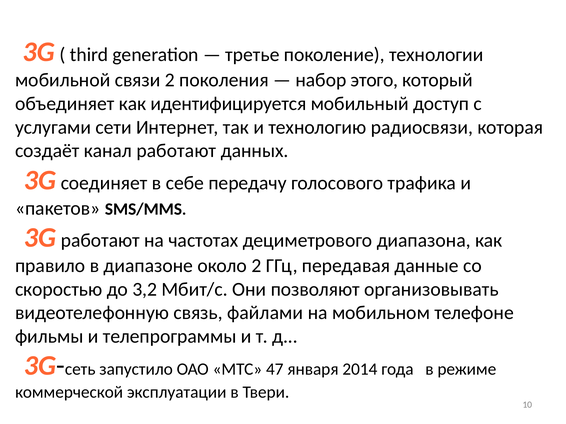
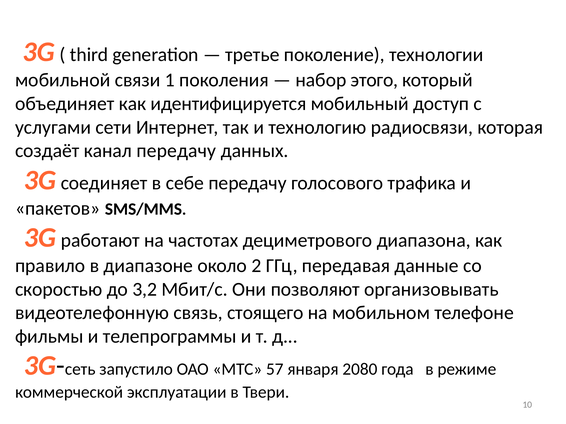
связи 2: 2 -> 1 (170, 80)
канал работают: работают -> передачу (176, 151)
файлами: файлами -> стоящего (265, 313)
47: 47 -> 57 (275, 370)
2014: 2014 -> 2080 (360, 370)
